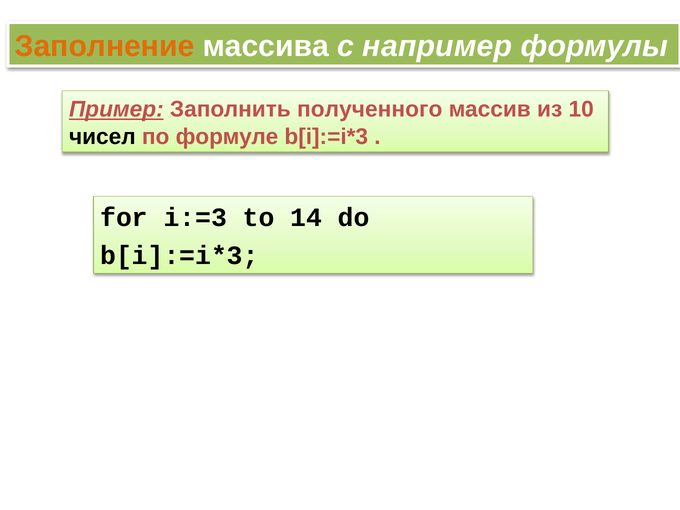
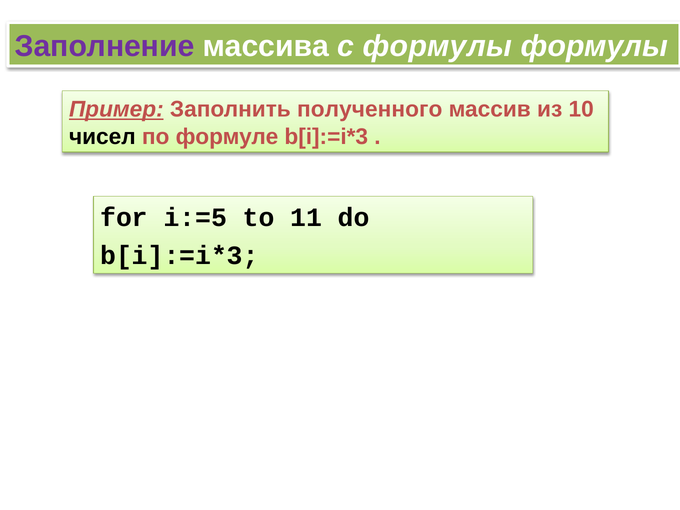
Заполнение colour: orange -> purple (105, 46)
с например: например -> формулы (437, 46)
i:=3: i:=3 -> i:=5 (195, 217)
14: 14 -> 11 (306, 217)
